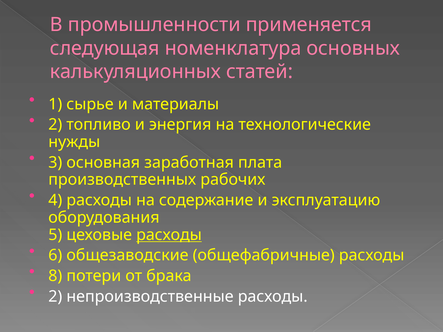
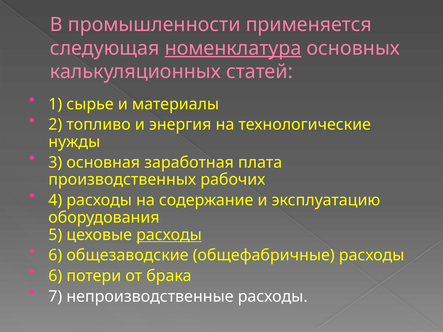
номенклатура underline: none -> present (233, 48)
8: 8 -> 6 (55, 276)
2: 2 -> 7 (55, 297)
